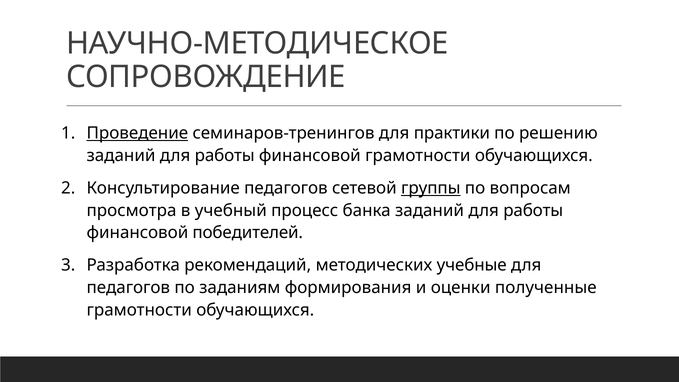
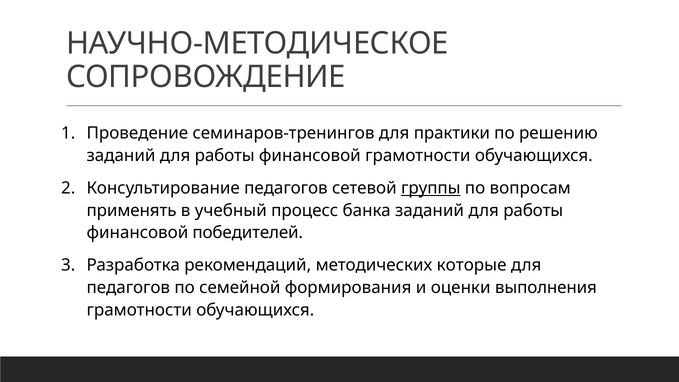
Проведение underline: present -> none (137, 133)
просмотра: просмотра -> применять (132, 210)
учебные: учебные -> которые (472, 265)
заданиям: заданиям -> семейной (240, 288)
полученные: полученные -> выполнения (546, 288)
